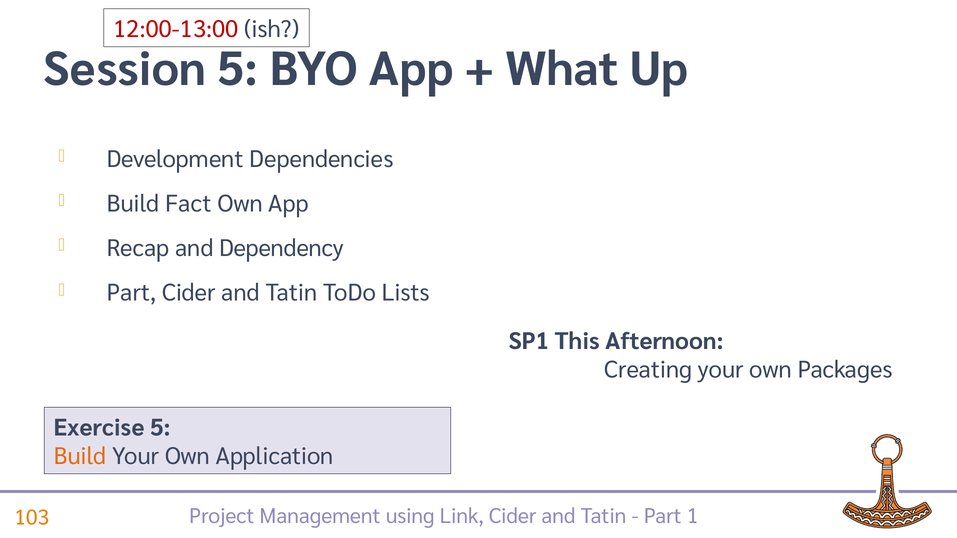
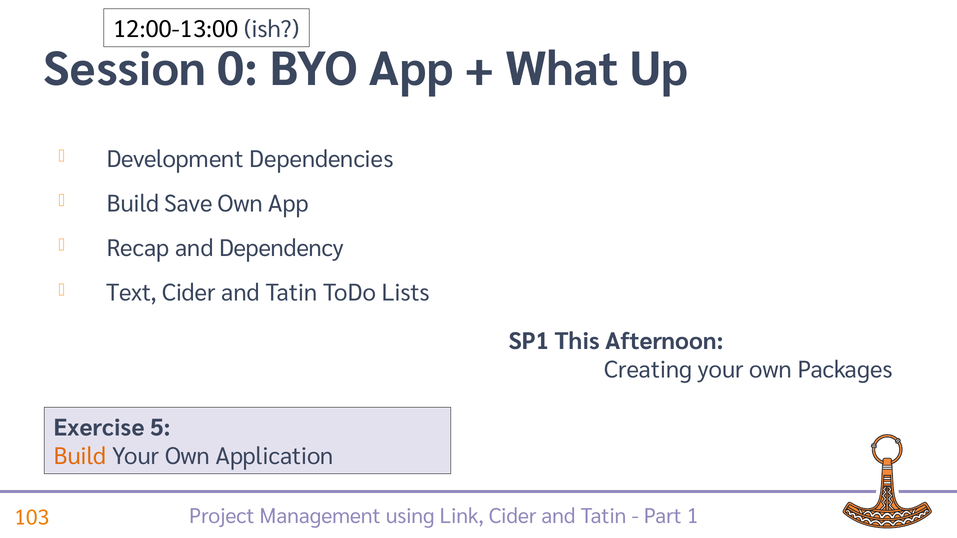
12:00-13:00 colour: red -> black (176, 29)
Session 5: 5 -> 0 (238, 70)
Fact: Fact -> Save (189, 204)
Part: Part -> Text (132, 293)
